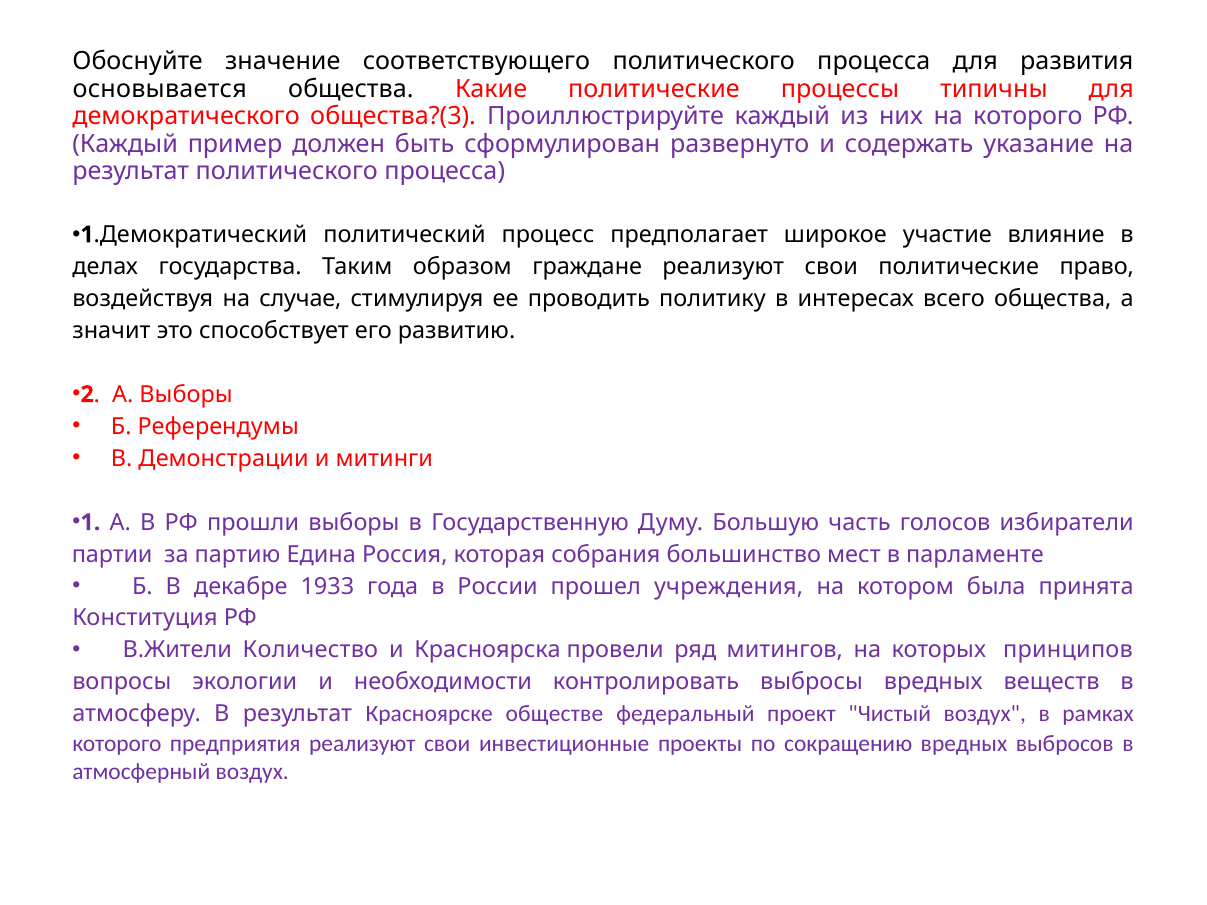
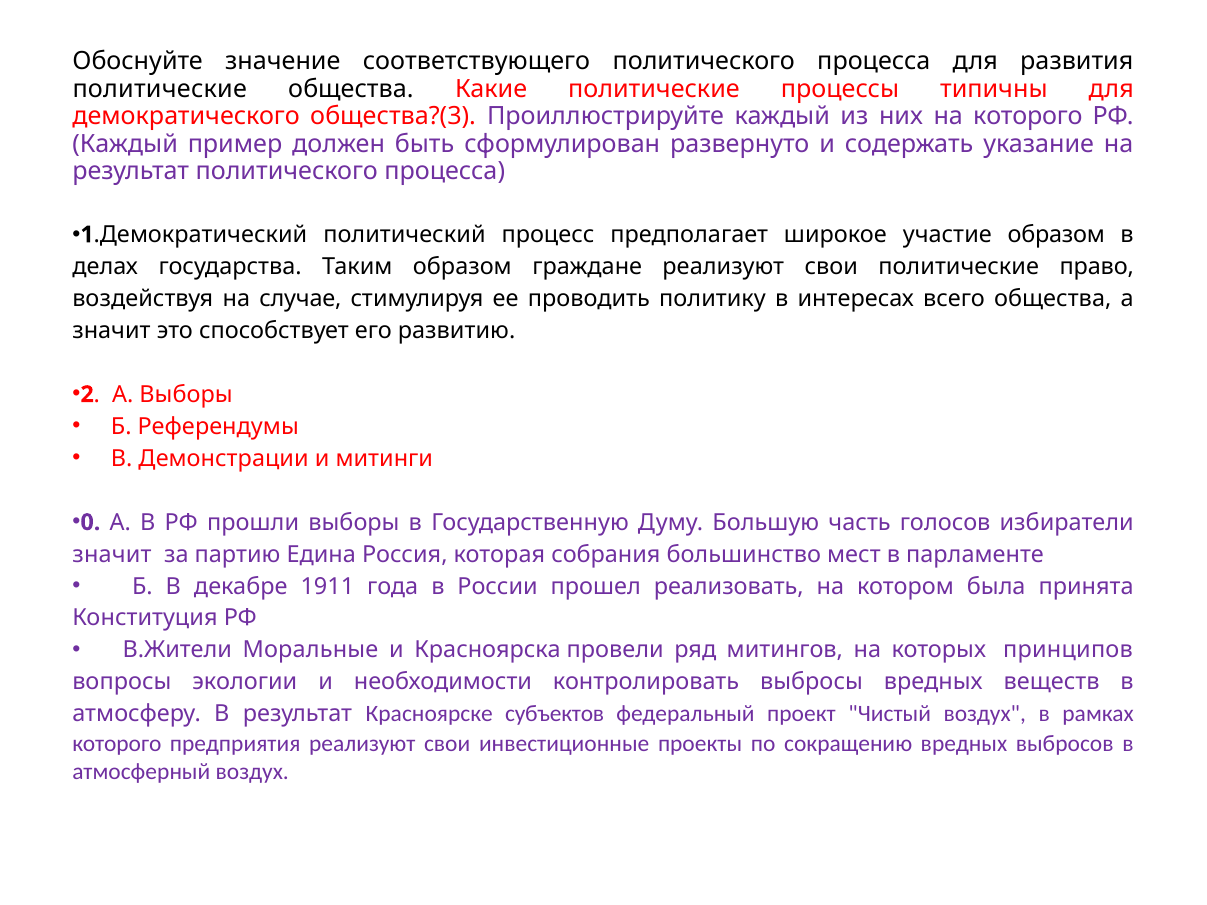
основывается: основывается -> политические (160, 89)
участие влияние: влияние -> образом (1056, 235)
1: 1 -> 0 (90, 522)
партии: партии -> значит (112, 554)
1933: 1933 -> 1911 (327, 586)
учреждения: учреждения -> реализовать (729, 586)
Количество: Количество -> Моральные (310, 650)
обществе: обществе -> субъектов (555, 714)
